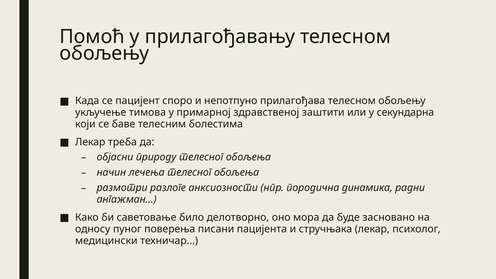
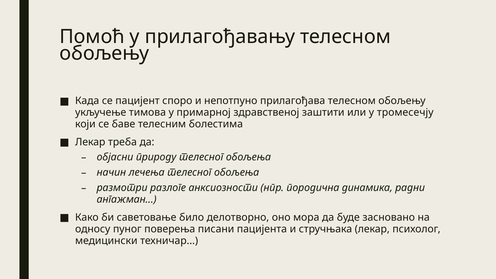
секундарна: секундарна -> тромесечју (405, 112)
